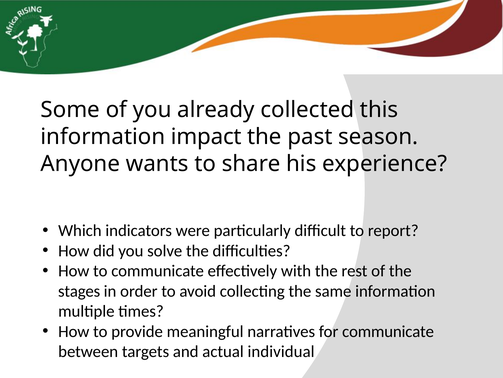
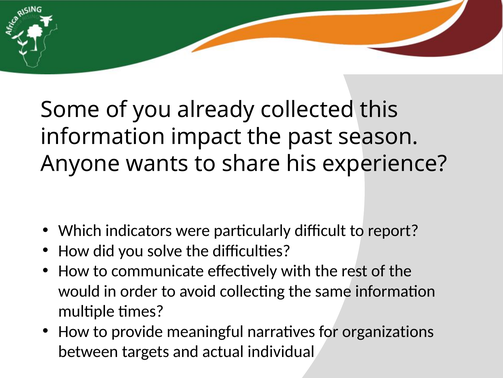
stages: stages -> would (79, 291)
for communicate: communicate -> organizations (388, 331)
